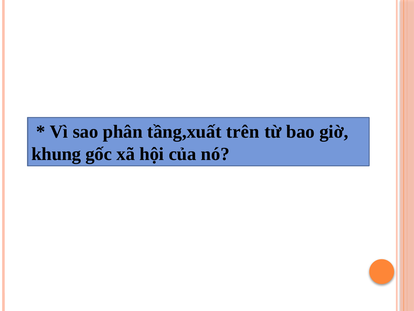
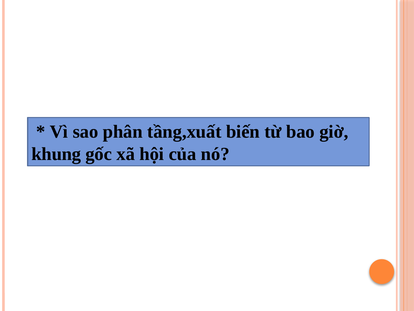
trên: trên -> biến (243, 132)
